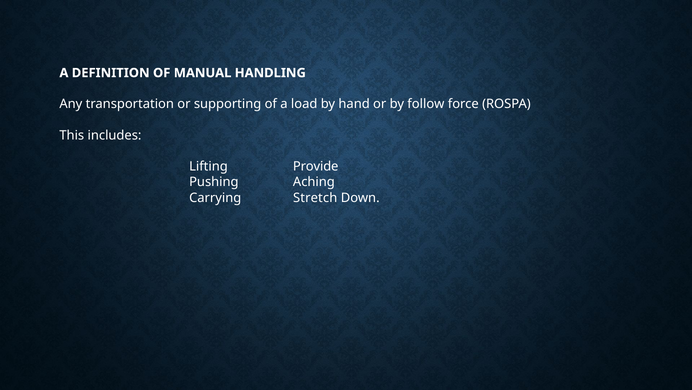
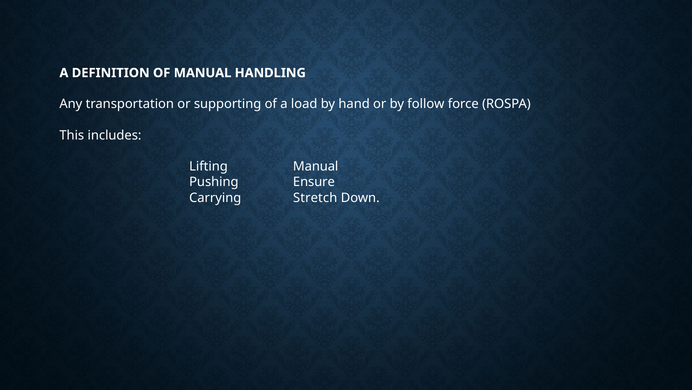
Lifting Provide: Provide -> Manual (316, 166)
Aching: Aching -> Ensure (314, 182)
